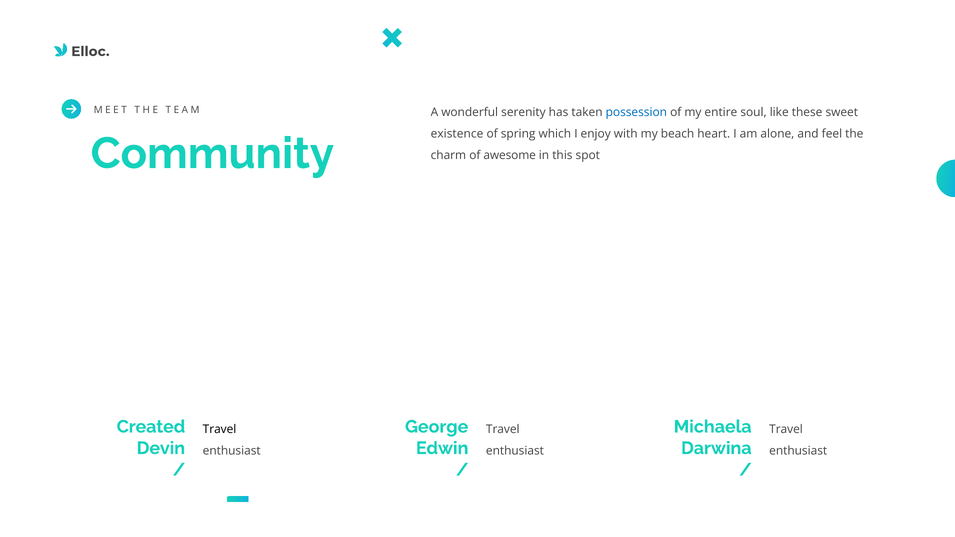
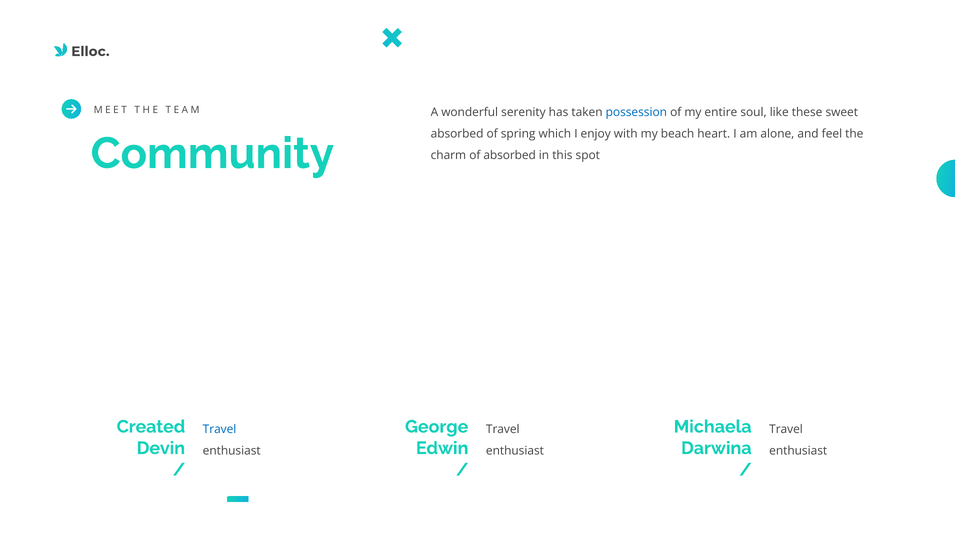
existence: existence -> absorbed (457, 134)
of awesome: awesome -> absorbed (510, 155)
Travel colour: black -> blue (220, 429)
